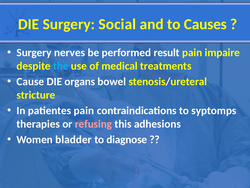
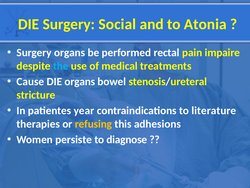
Causes: Causes -> Atonia (205, 24)
Surgery nerves: nerves -> organs (70, 52)
result: result -> rectal (167, 52)
patientes pain: pain -> year (84, 110)
syptomps: syptomps -> literature (214, 110)
refusing colour: pink -> yellow (93, 124)
bladder: bladder -> persiste (74, 139)
